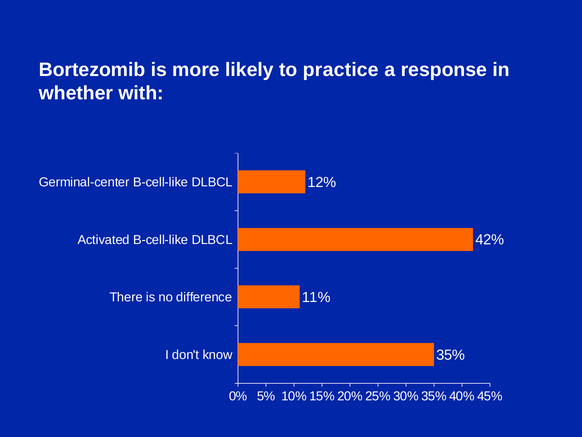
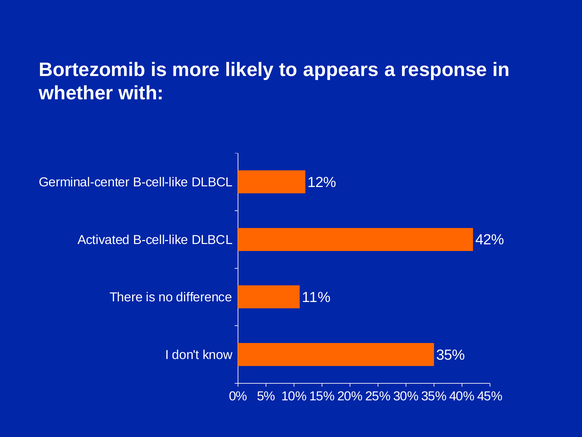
practice: practice -> appears (341, 70)
